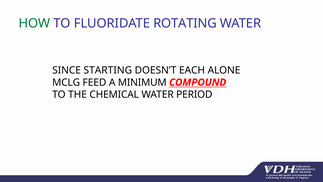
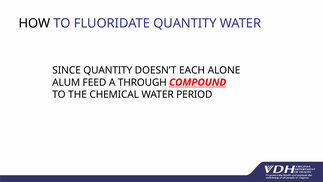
HOW colour: green -> black (34, 23)
FLUORIDATE ROTATING: ROTATING -> QUANTITY (185, 23)
SINCE STARTING: STARTING -> QUANTITY (108, 70)
MCLG: MCLG -> ALUM (66, 82)
MINIMUM: MINIMUM -> THROUGH (142, 82)
